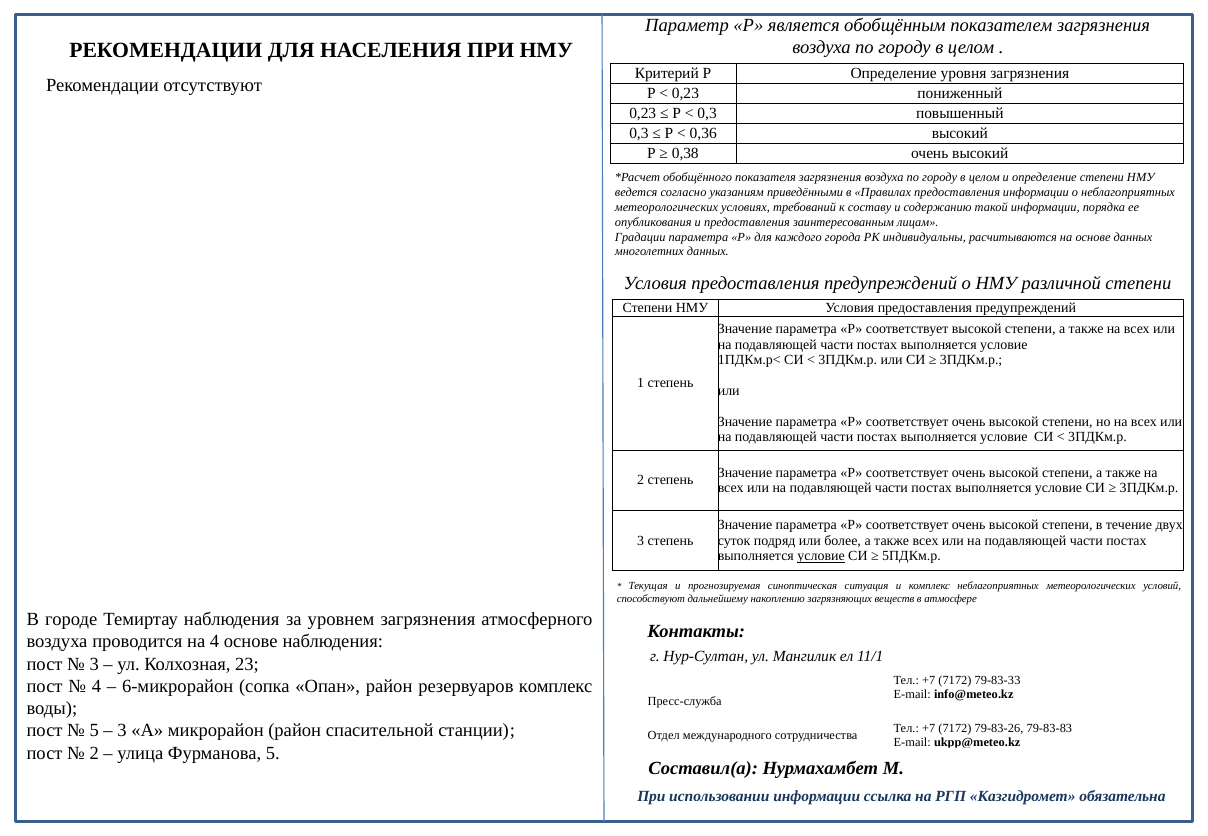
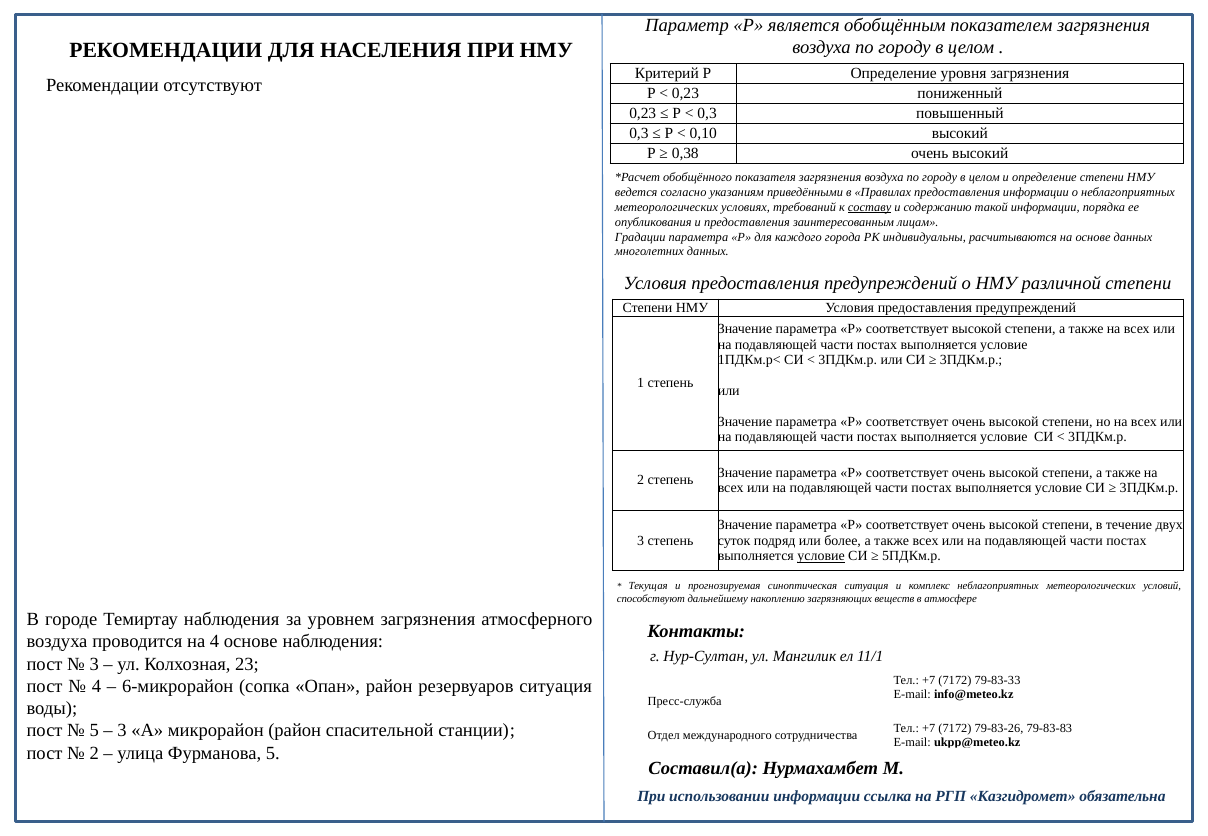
0,36: 0,36 -> 0,10 (703, 133)
составу underline: none -> present (870, 207)
резервуаров комплекс: комплекс -> ситуация (556, 686)
